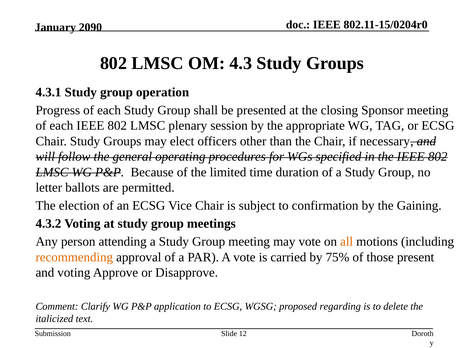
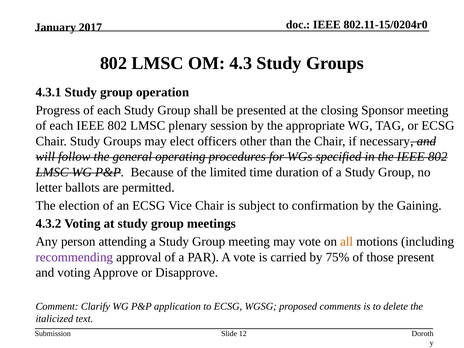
2090: 2090 -> 2017 (90, 27)
recommending colour: orange -> purple (74, 257)
regarding: regarding -> comments (340, 307)
